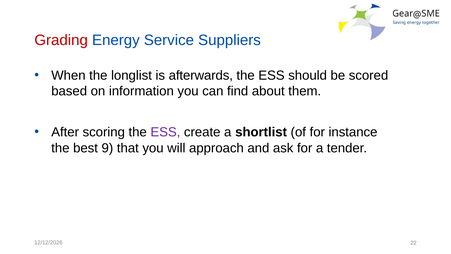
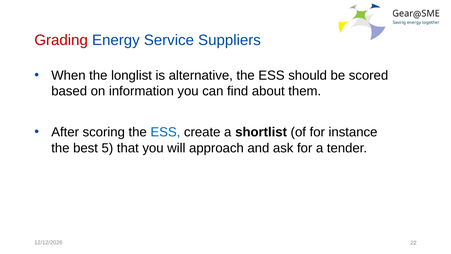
afterwards: afterwards -> alternative (201, 75)
ESS colour: purple -> blue (165, 132)
9: 9 -> 5 (107, 148)
